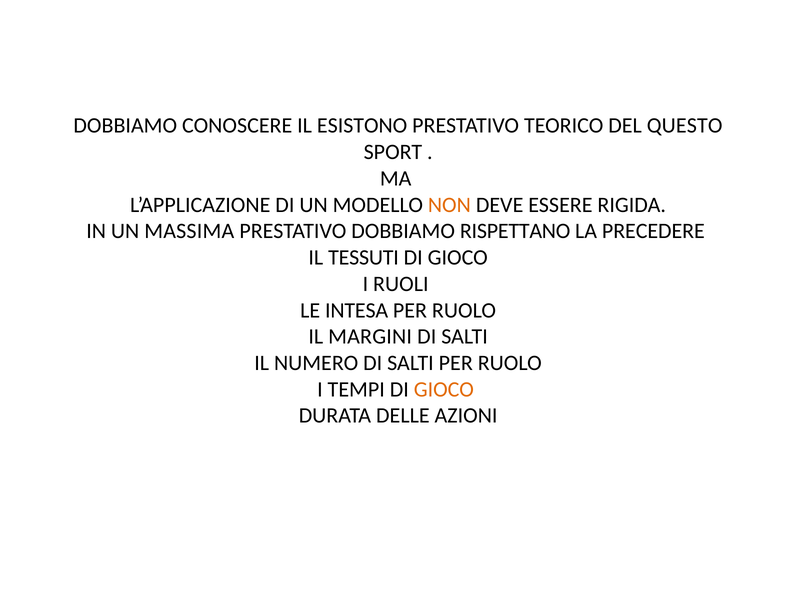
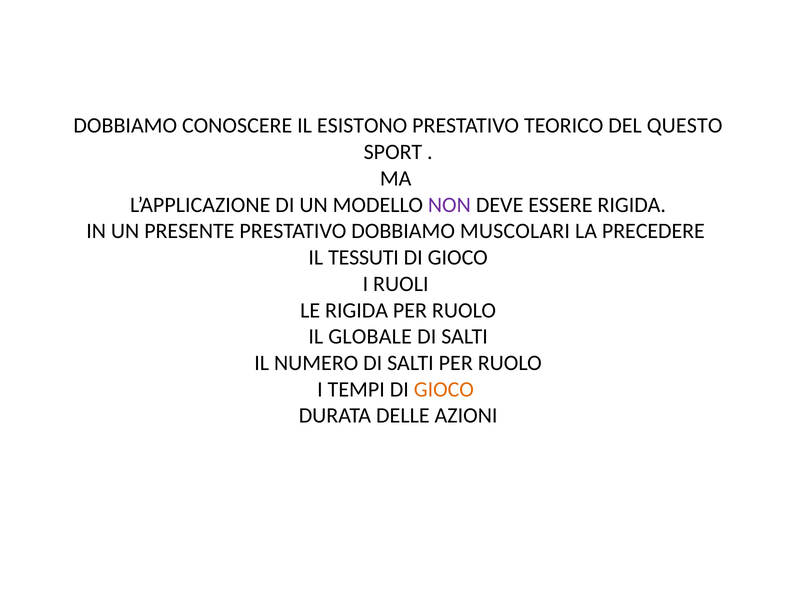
NON colour: orange -> purple (449, 205)
MASSIMA: MASSIMA -> PRESENTE (189, 231)
RISPETTANO: RISPETTANO -> MUSCOLARI (515, 231)
LE INTESA: INTESA -> RIGIDA (357, 310)
MARGINI: MARGINI -> GLOBALE (370, 337)
